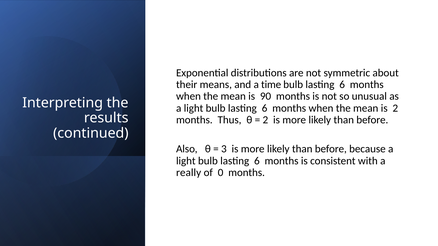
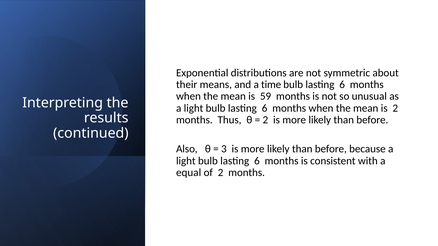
90: 90 -> 59 (266, 96)
really: really -> equal (189, 173)
of 0: 0 -> 2 (221, 173)
